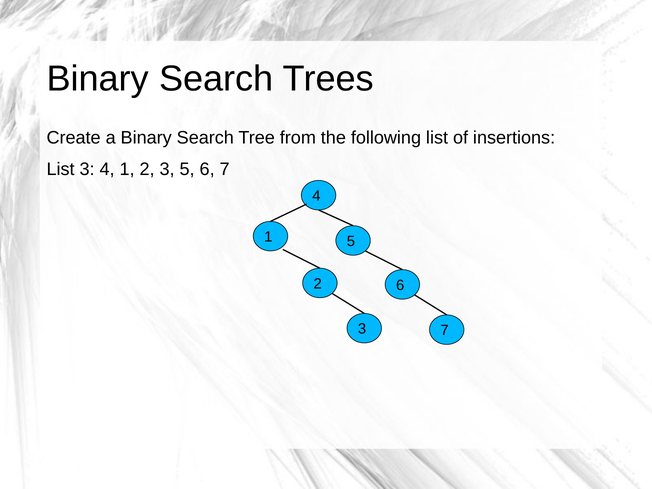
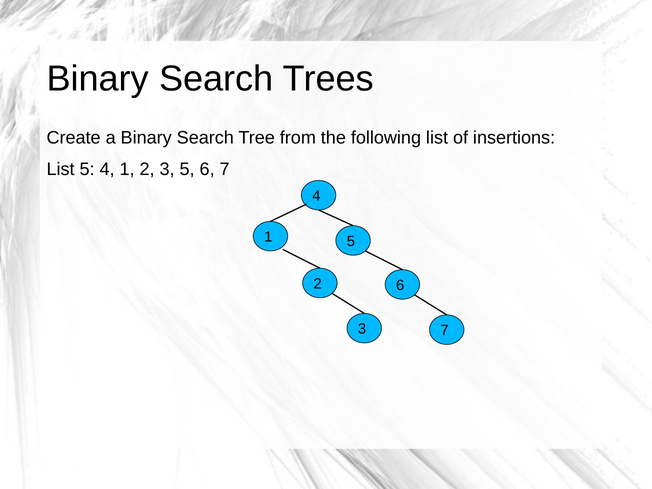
List 3: 3 -> 5 (87, 170)
